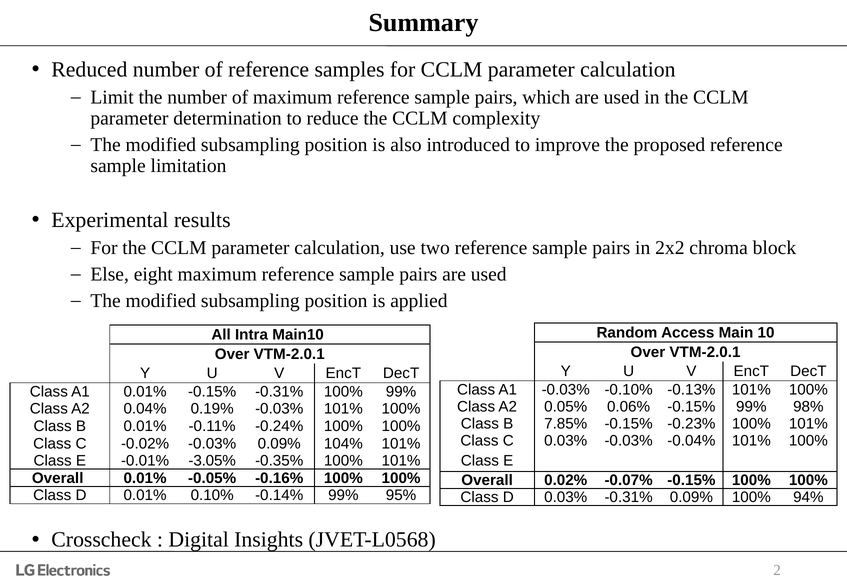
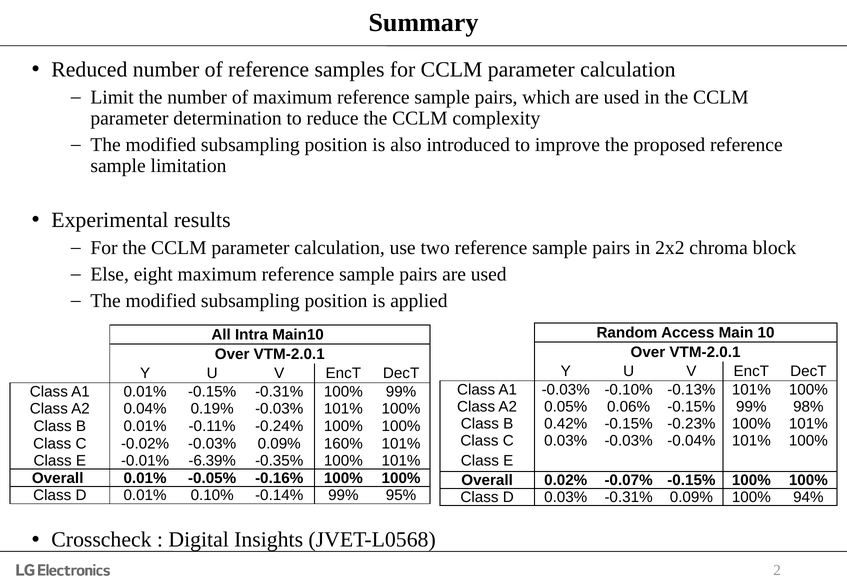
7.85%: 7.85% -> 0.42% (566, 424)
104%: 104% -> 160% (343, 444)
-3.05%: -3.05% -> -6.39% (212, 461)
